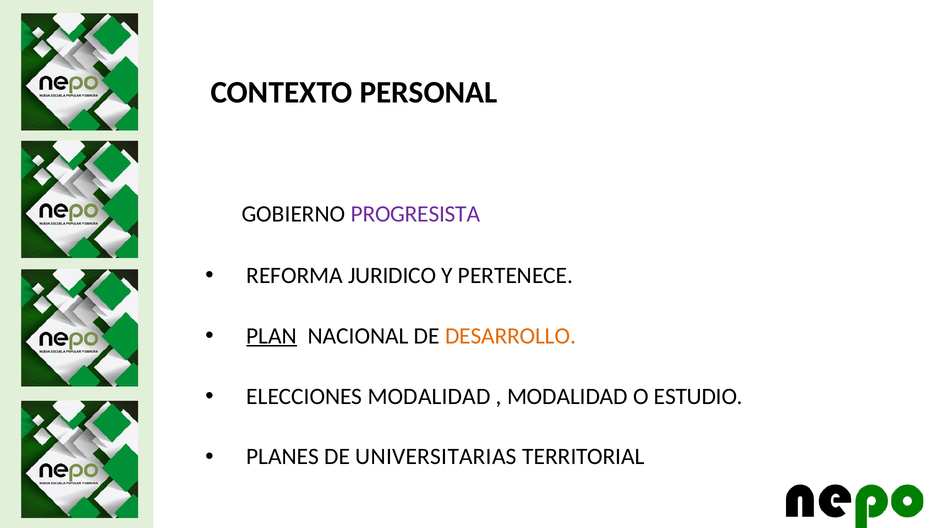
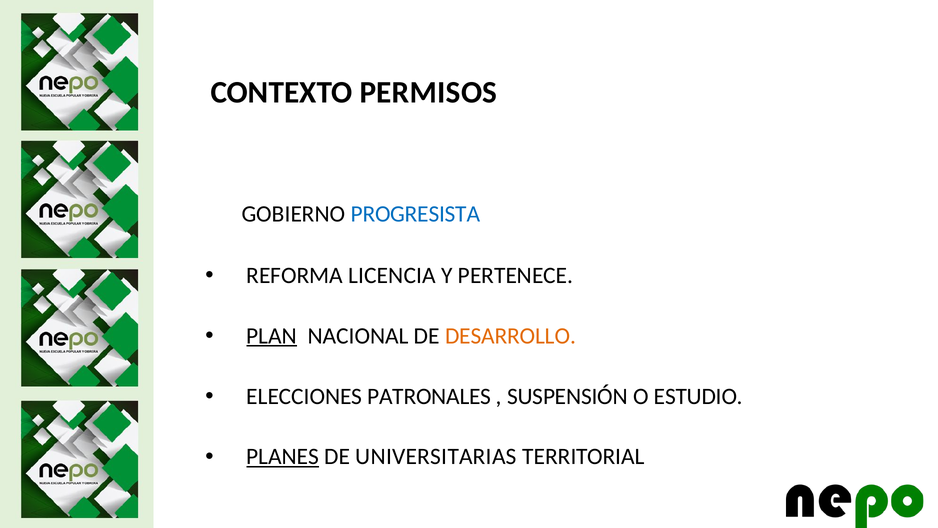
PERSONAL: PERSONAL -> PERMISOS (428, 93)
PROGRESISTA colour: purple -> blue (415, 214)
JURIDICO: JURIDICO -> LICENCIA (392, 275)
ELECCIONES MODALIDAD: MODALIDAD -> PATRONALES (429, 396)
MODALIDAD: MODALIDAD -> SUSPENSIÓN (567, 396)
PLANES underline: none -> present (283, 456)
